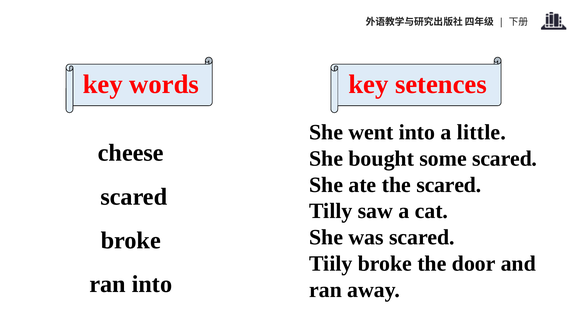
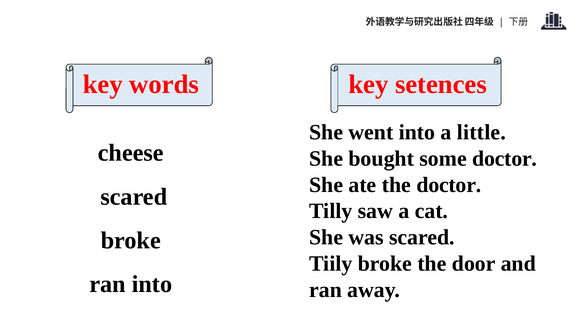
some scared: scared -> doctor (505, 158)
the scared: scared -> doctor (449, 184)
